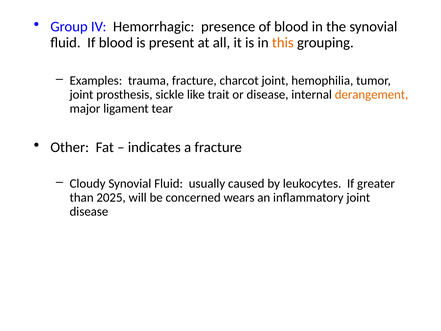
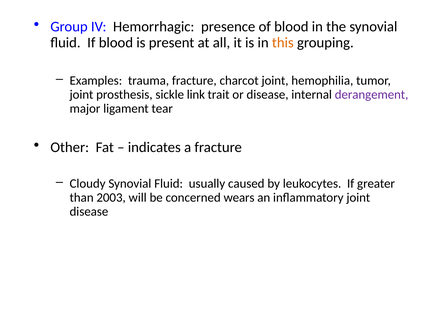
like: like -> link (196, 95)
derangement colour: orange -> purple (372, 95)
2025: 2025 -> 2003 (111, 197)
